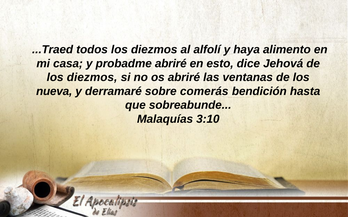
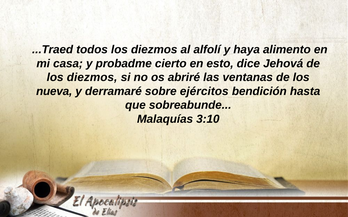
probadme abriré: abriré -> cierto (171, 64)
comerás: comerás -> ejércitos (204, 91)
